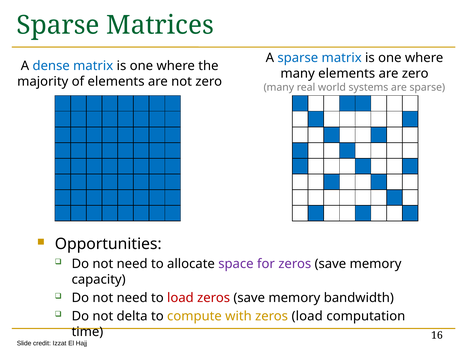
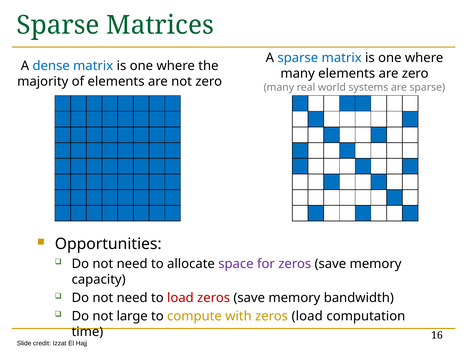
delta: delta -> large (132, 316)
